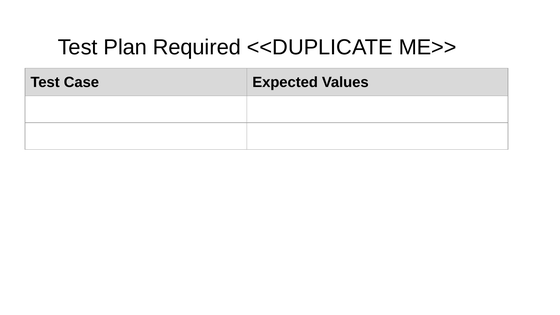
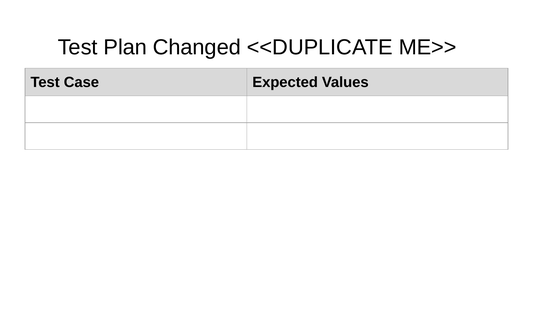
Required: Required -> Changed (197, 47)
